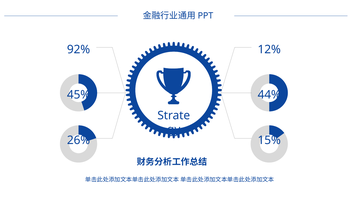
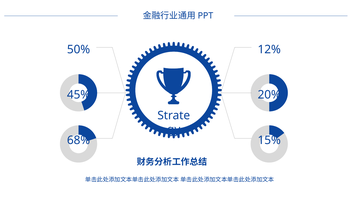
92%: 92% -> 50% (79, 50)
44%: 44% -> 20% (269, 95)
26%: 26% -> 68% (79, 140)
